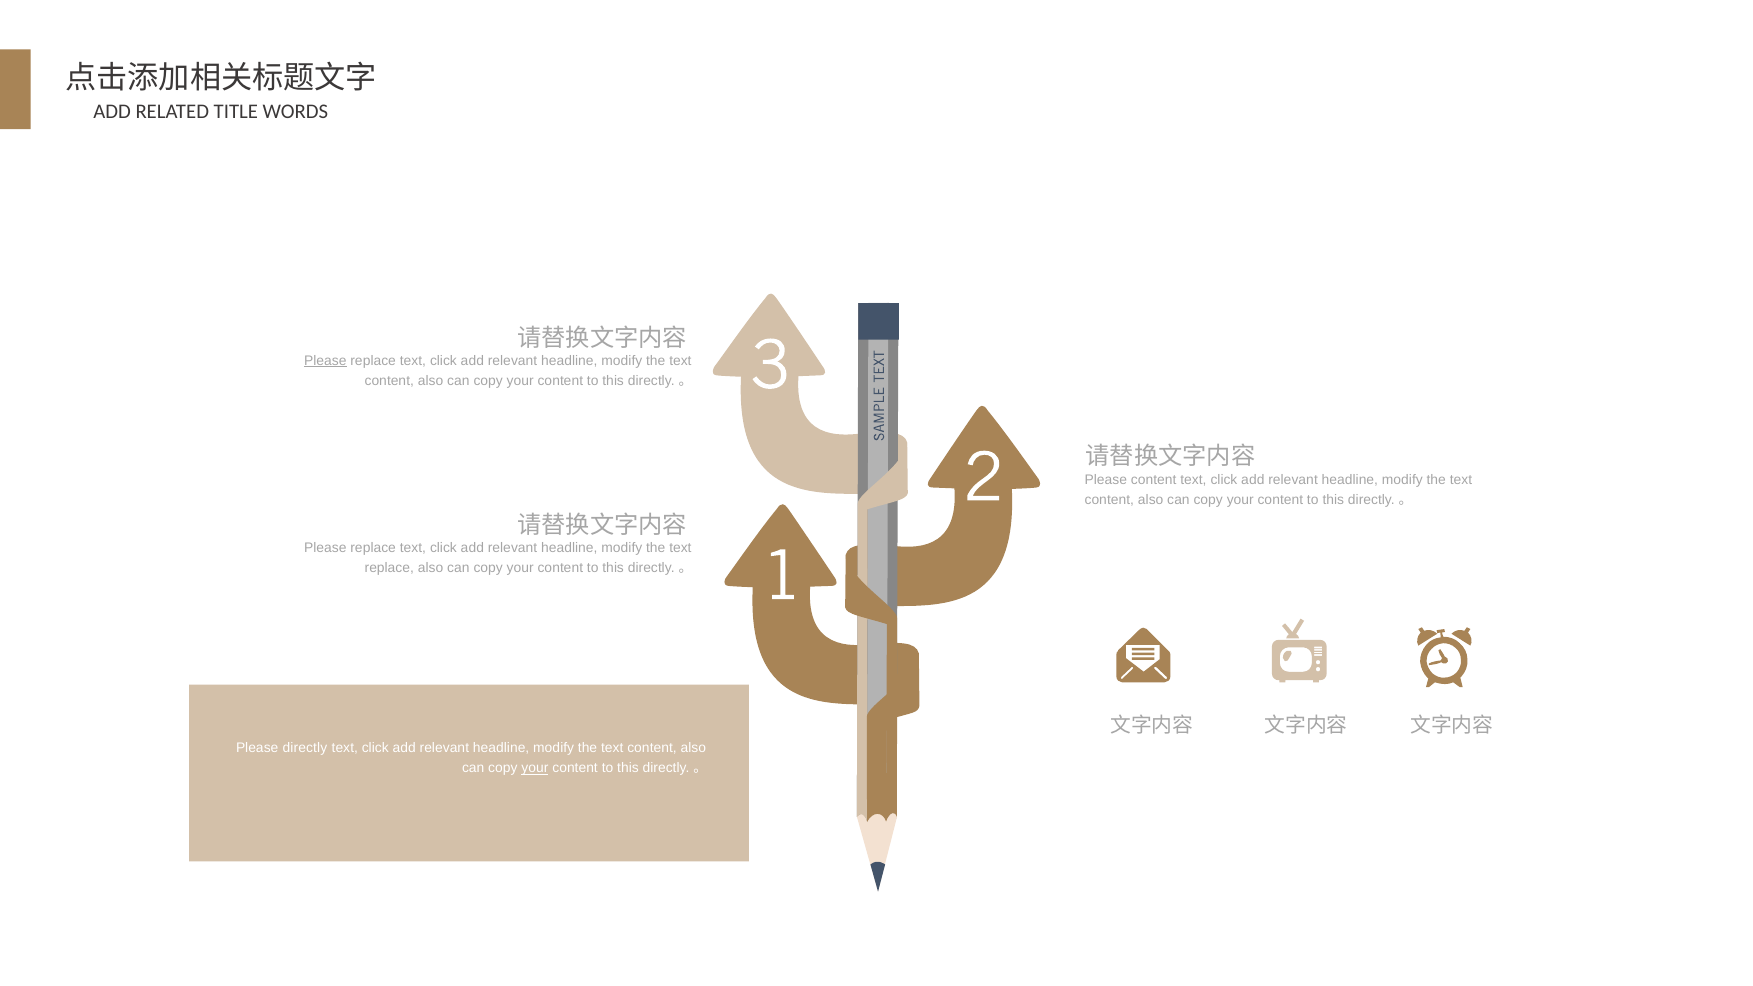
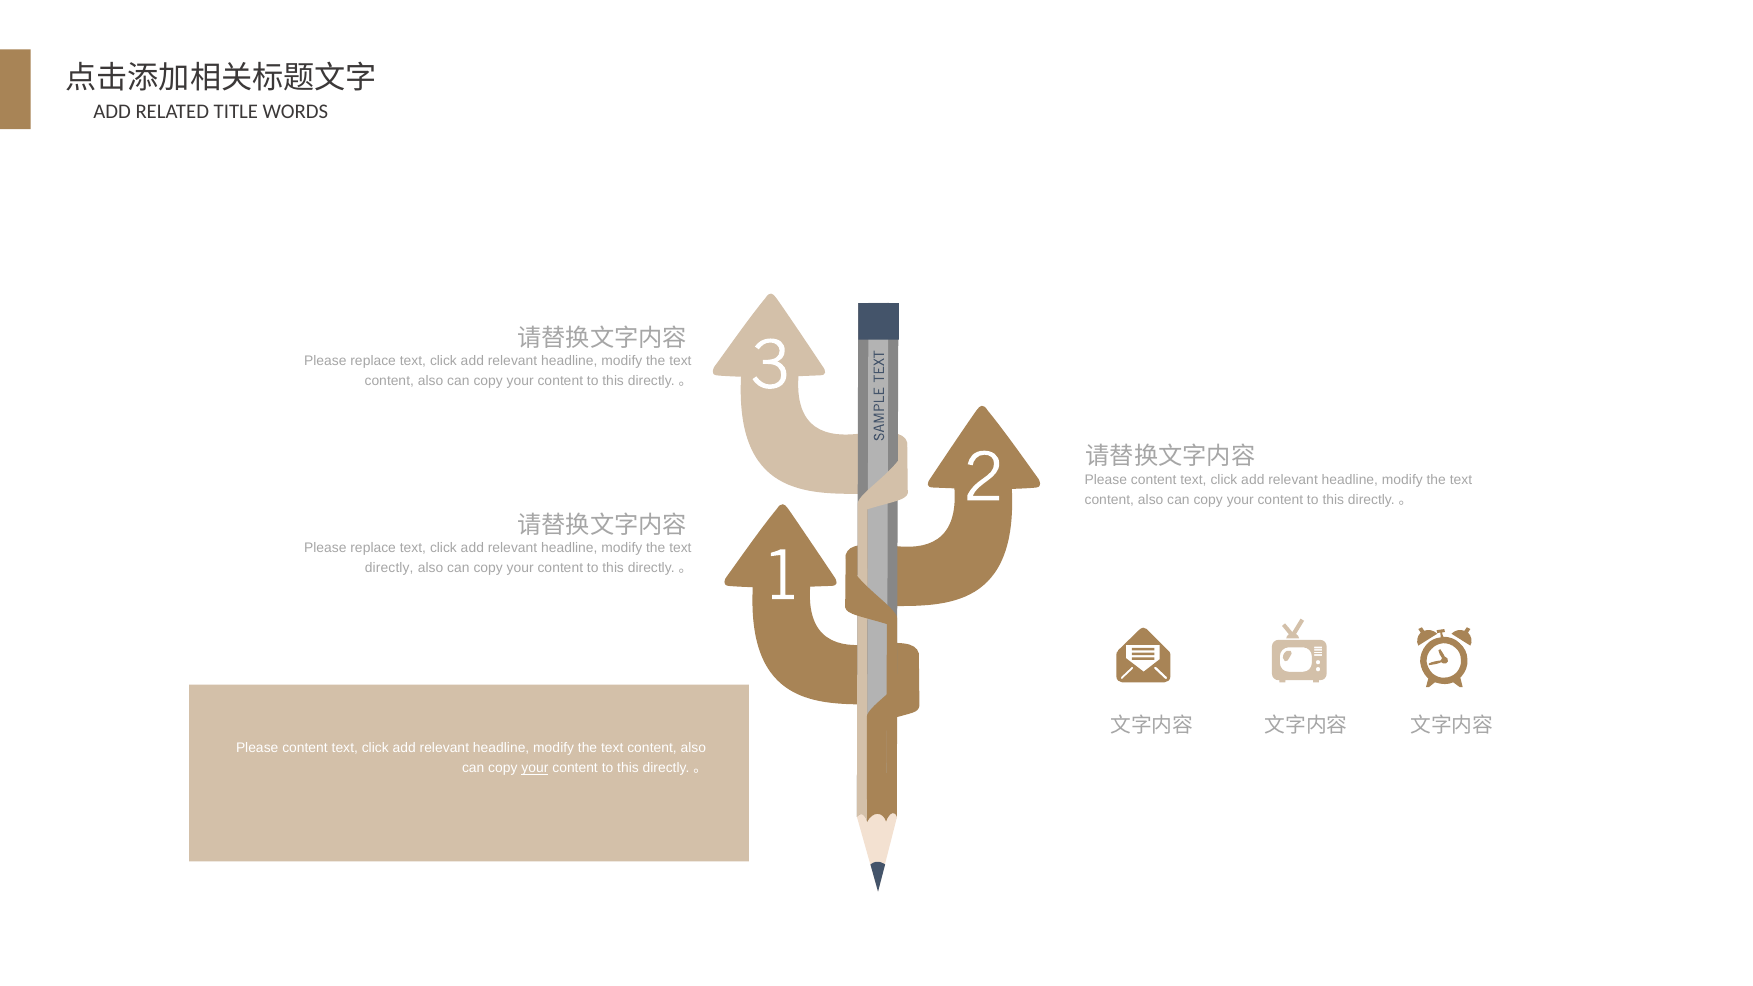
Please underline: present -> none (325, 361)
replace: replace -> directly (389, 568)
directly: directly -> content (305, 748)
